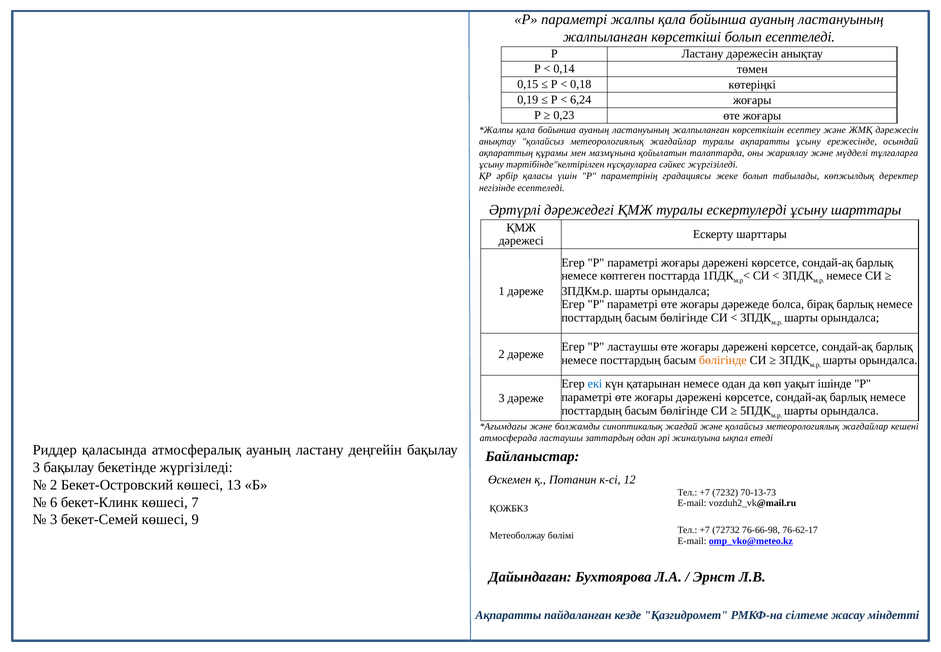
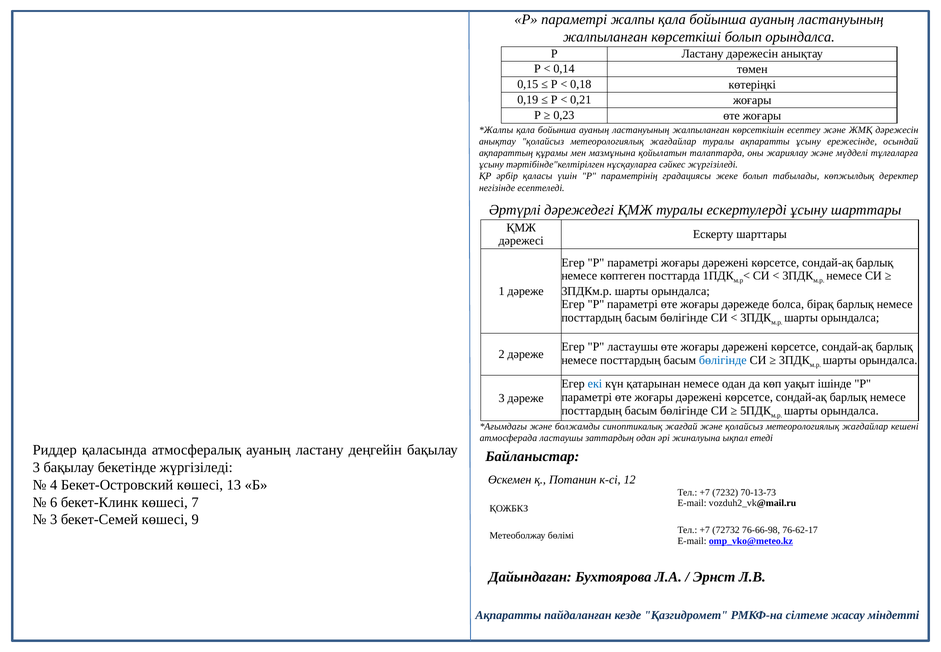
болып есептеледі: есептеледі -> орындалса (800, 37)
6,24: 6,24 -> 0,21 (581, 100)
бөлігінде colour: orange -> blue (723, 360)
2: 2 -> 4 (54, 484)
